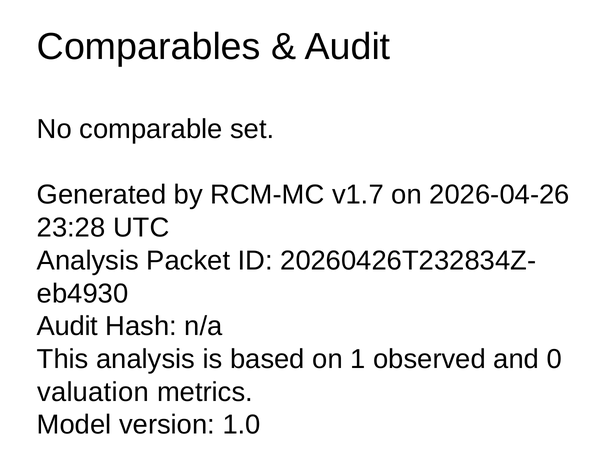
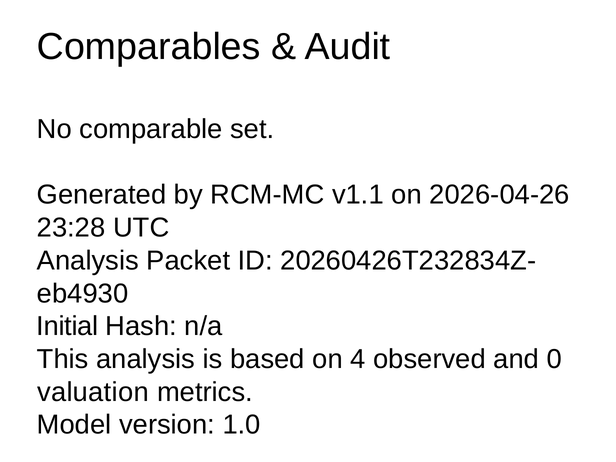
v1.7: v1.7 -> v1.1 (358, 195)
Audit: Audit -> Initial (67, 326)
1: 1 -> 4 (358, 359)
